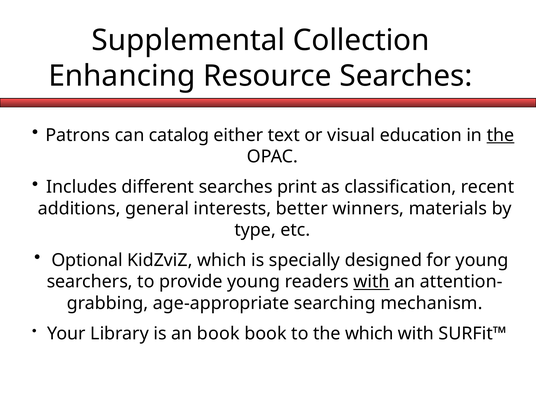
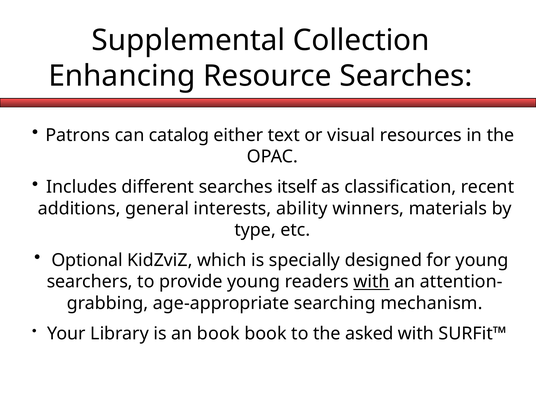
education: education -> resources (421, 135)
the underline: present -> none (500, 135)
print: print -> itself (297, 187)
better: better -> ability (302, 208)
the which: which -> asked (369, 334)
